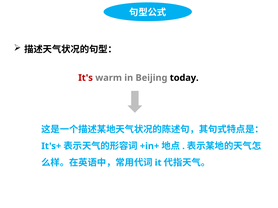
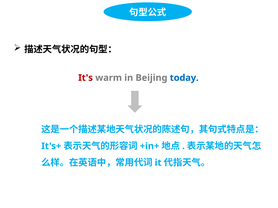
today colour: black -> blue (184, 78)
